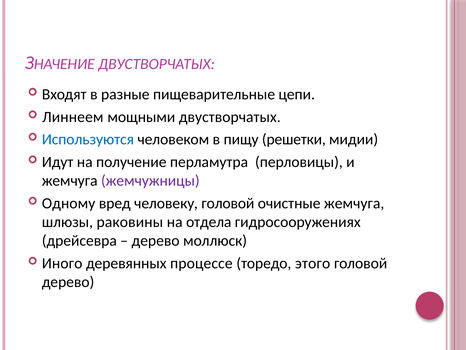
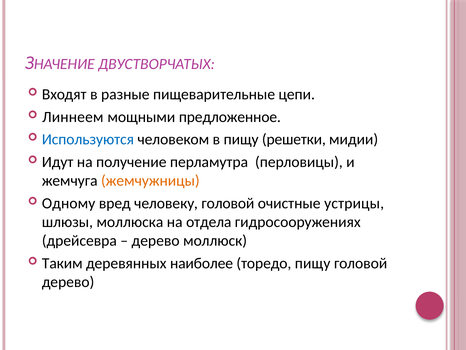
мощными двустворчатых: двустворчатых -> предложенное (230, 117)
жемчужницы colour: purple -> orange (150, 180)
очистные жемчуга: жемчуга -> устрицы (354, 203)
раковины: раковины -> моллюска (130, 222)
Иного: Иного -> Таким (62, 263)
процессе: процессе -> наиболее (202, 263)
торедо этого: этого -> пищу (313, 263)
